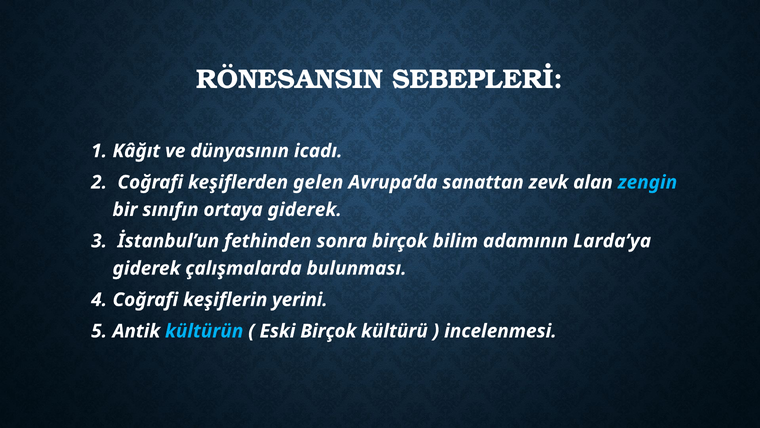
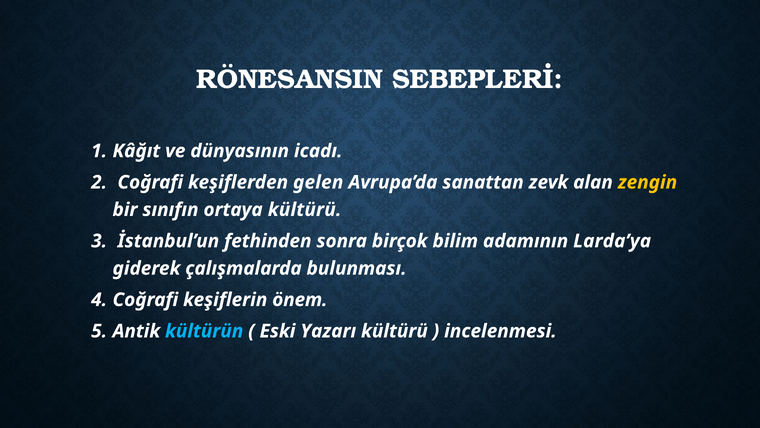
zengin colour: light blue -> yellow (647, 182)
ortaya giderek: giderek -> kültürü (305, 209)
yerini: yerini -> önem (300, 299)
Eski Birçok: Birçok -> Yazarı (328, 331)
